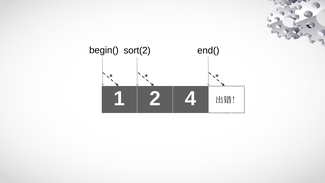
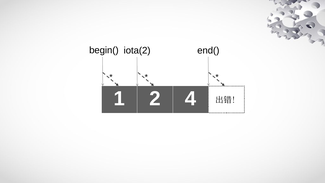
sort(2: sort(2 -> iota(2 (137, 51)
